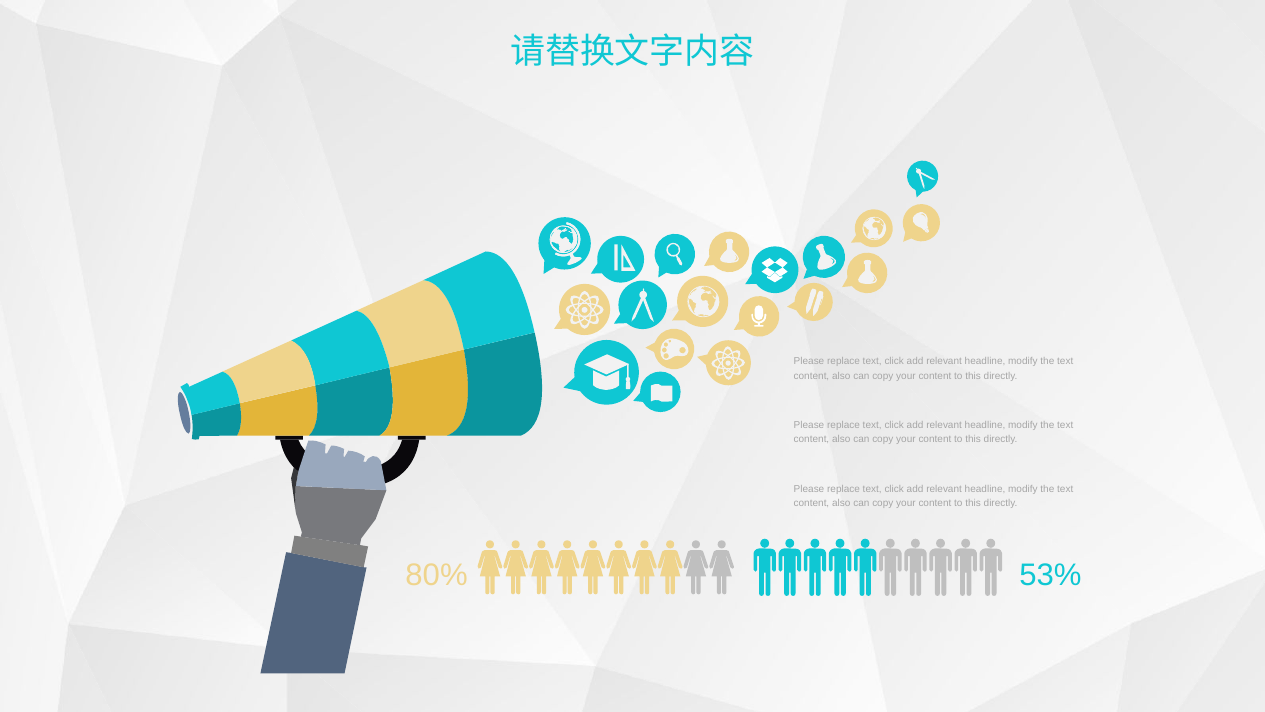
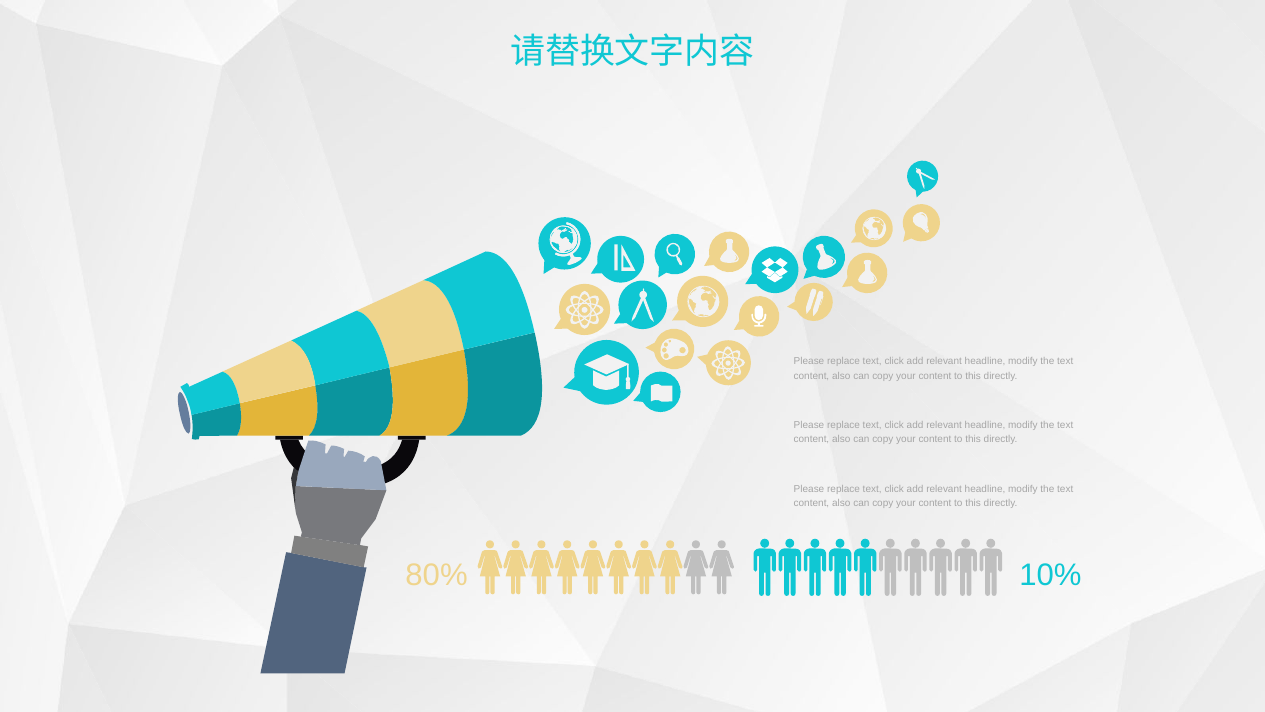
53%: 53% -> 10% (1051, 575)
